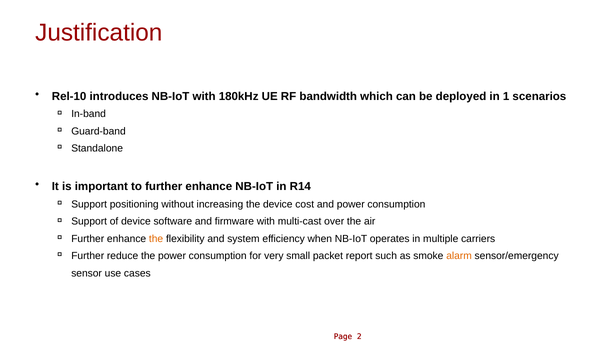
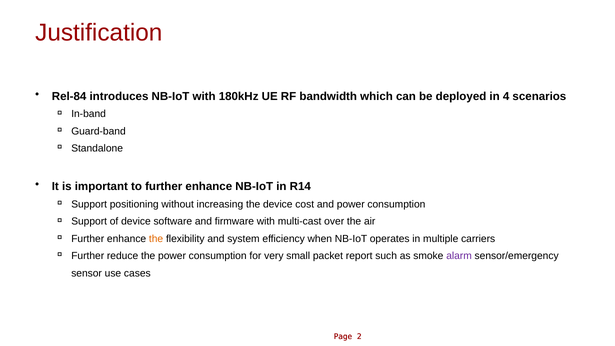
Rel-10: Rel-10 -> Rel-84 (69, 96)
1: 1 -> 4 (506, 96)
alarm colour: orange -> purple (459, 256)
